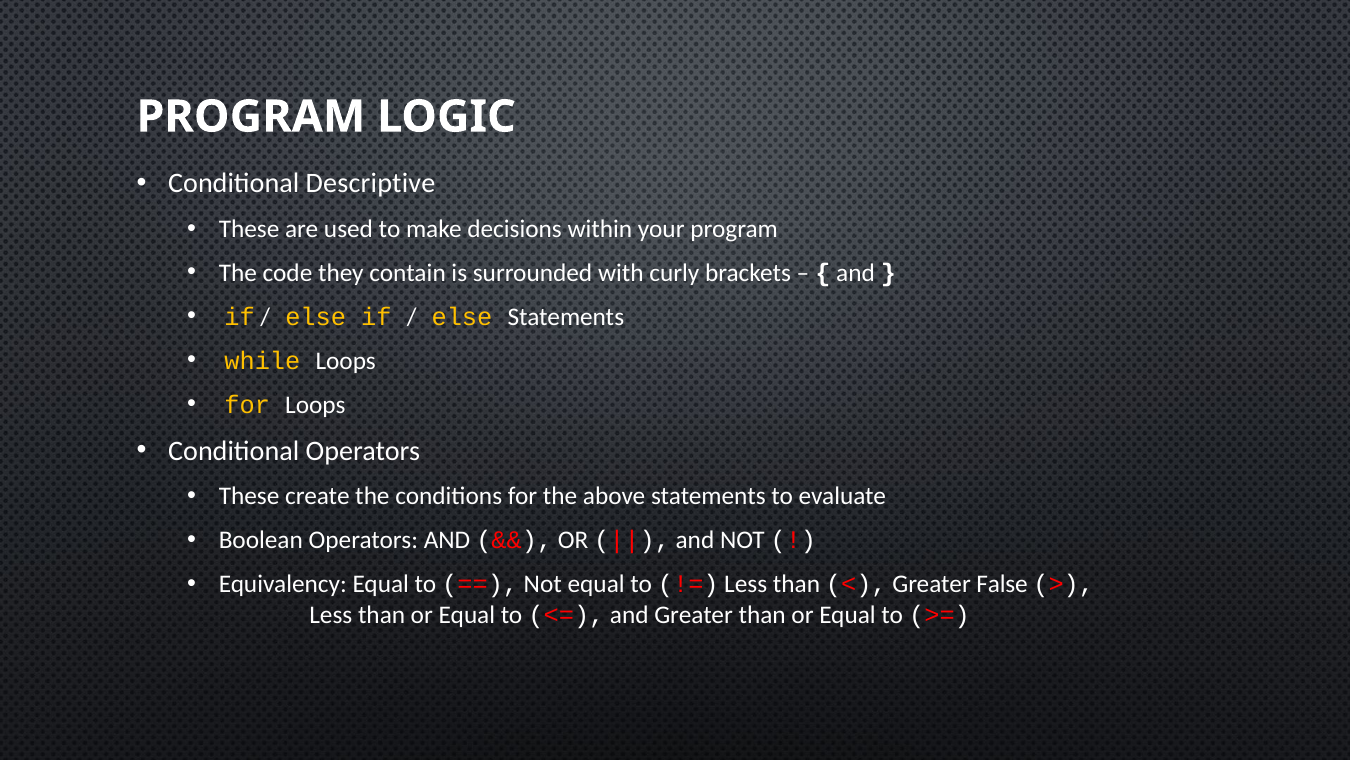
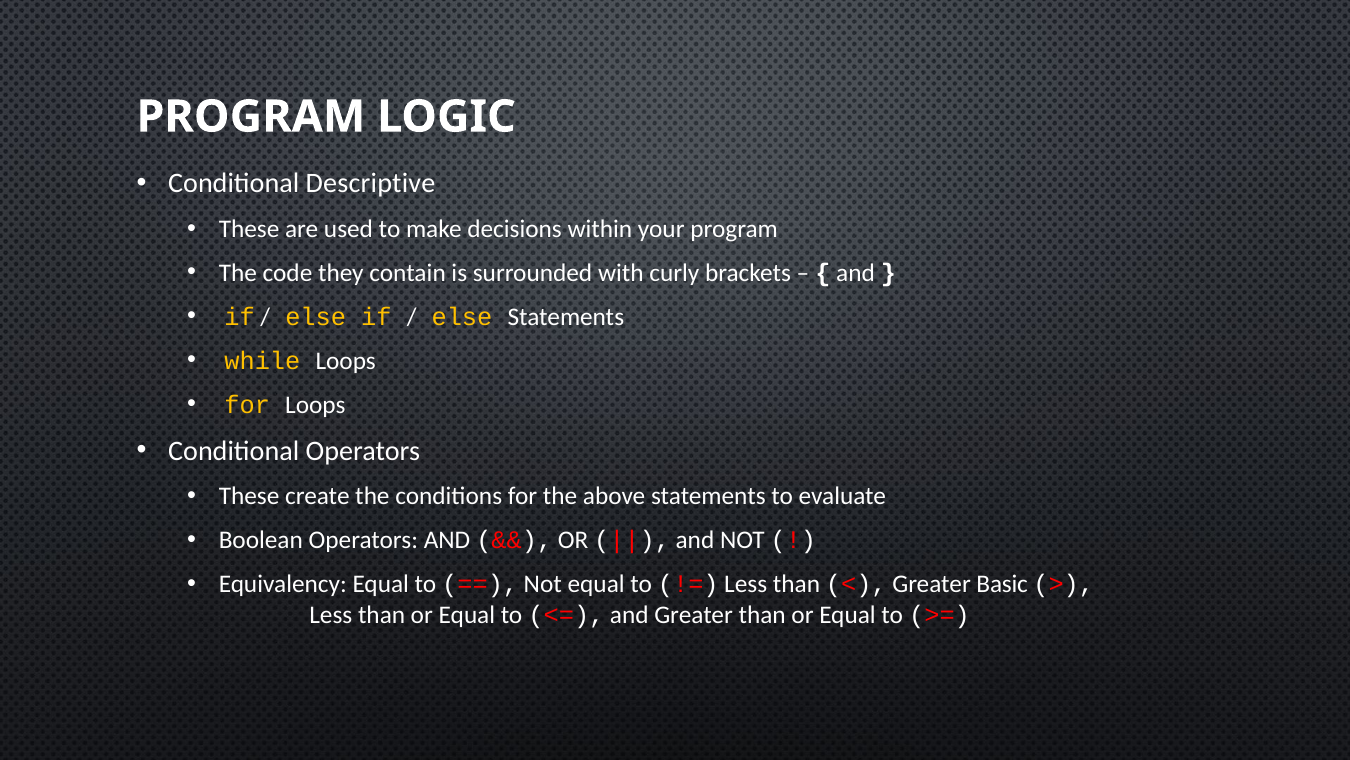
False: False -> Basic (1002, 584)
